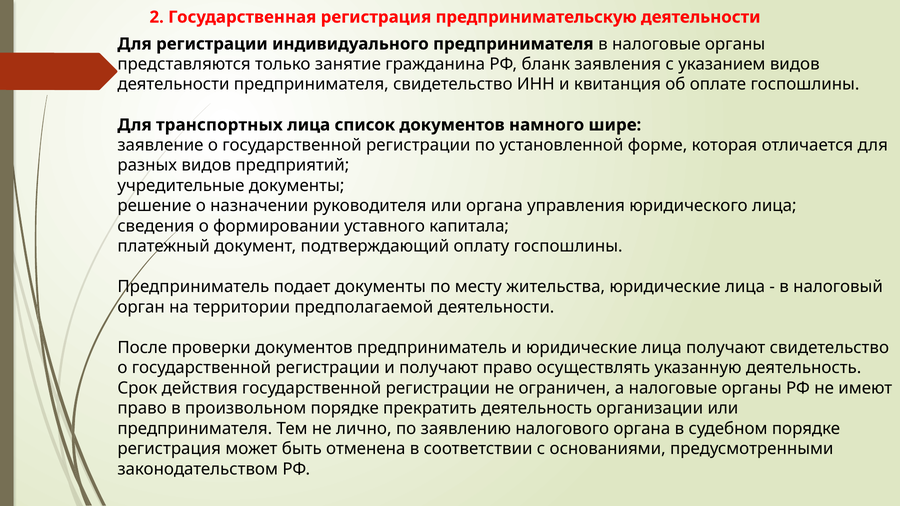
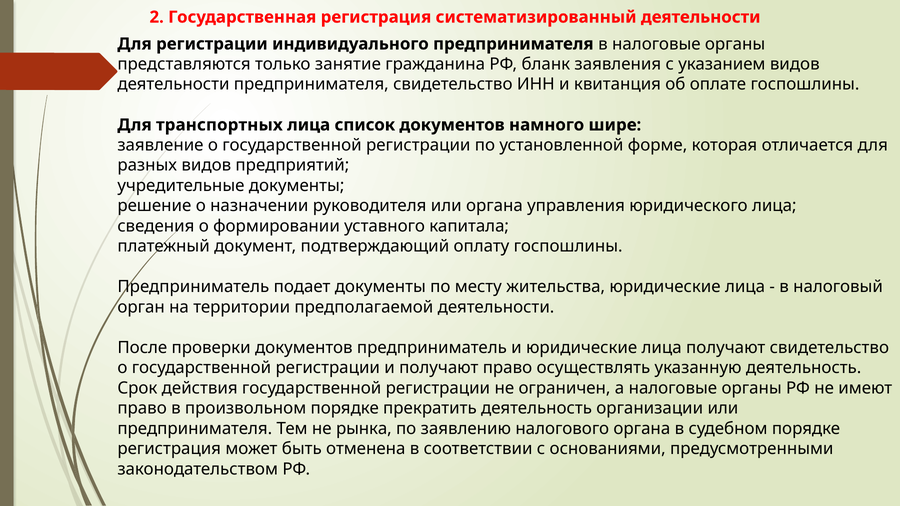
предпринимательскую: предпринимательскую -> систематизированный (536, 17)
лично: лично -> рынка (364, 429)
